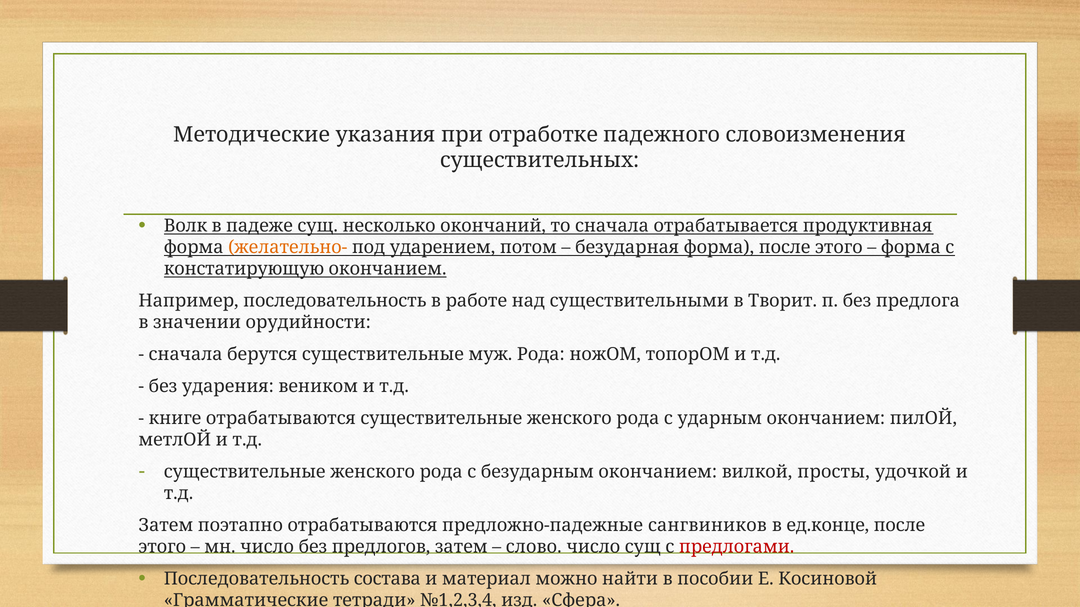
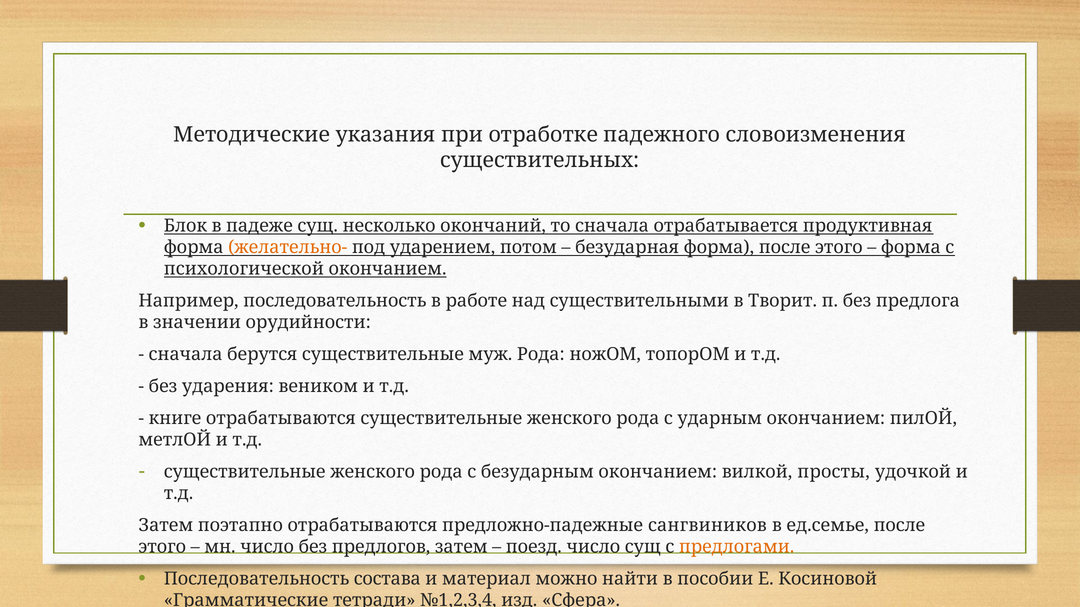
Волк: Волк -> Блок (185, 226)
констатирующую: констатирующую -> психологической (244, 269)
ед.конце: ед.конце -> ед.семье (828, 526)
слово: слово -> поезд (534, 547)
предлогами colour: red -> orange (737, 547)
